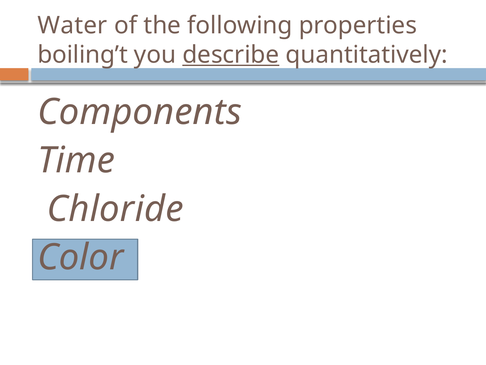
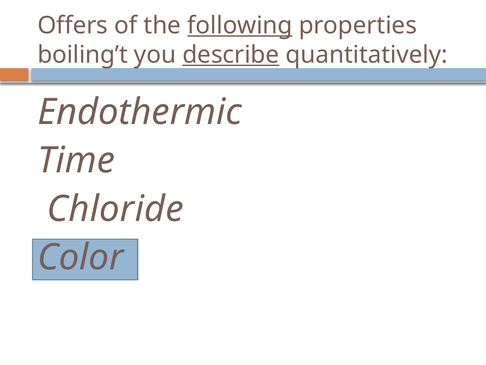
Water: Water -> Offers (73, 26)
following underline: none -> present (240, 26)
Components: Components -> Endothermic (140, 112)
